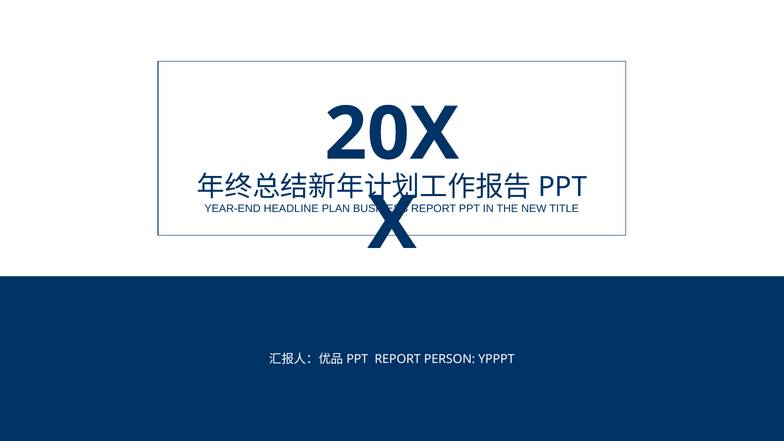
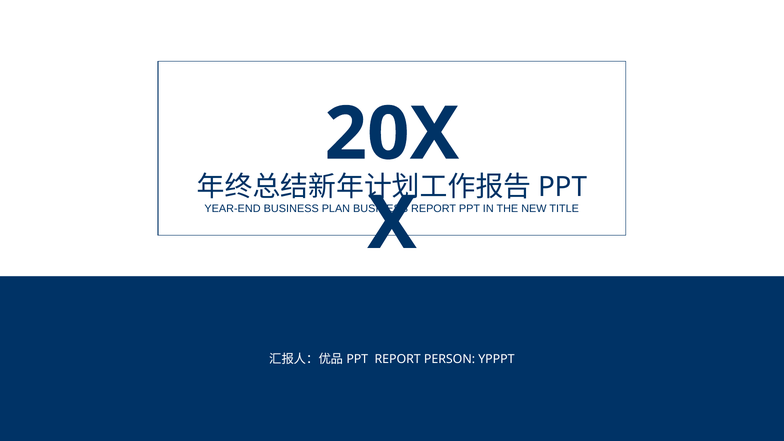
YEAR-END HEADLINE: HEADLINE -> BUSINESS (291, 209)
